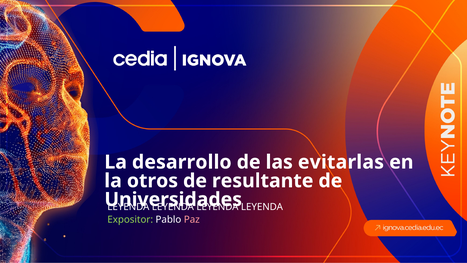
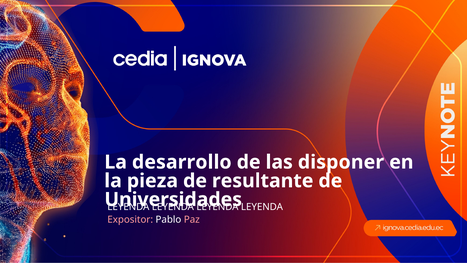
evitarlas: evitarlas -> disponer (341, 162)
otros: otros -> pieza (152, 181)
Expositor colour: light green -> pink (130, 219)
